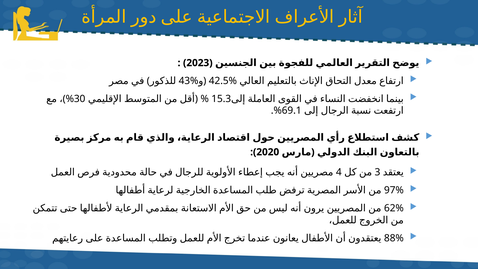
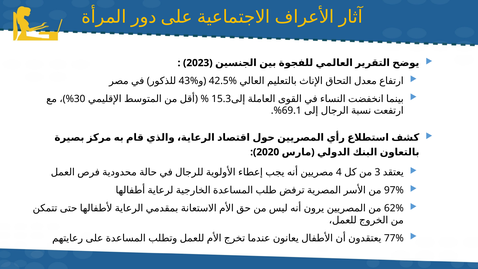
88%: 88% -> 77% (394, 238)
